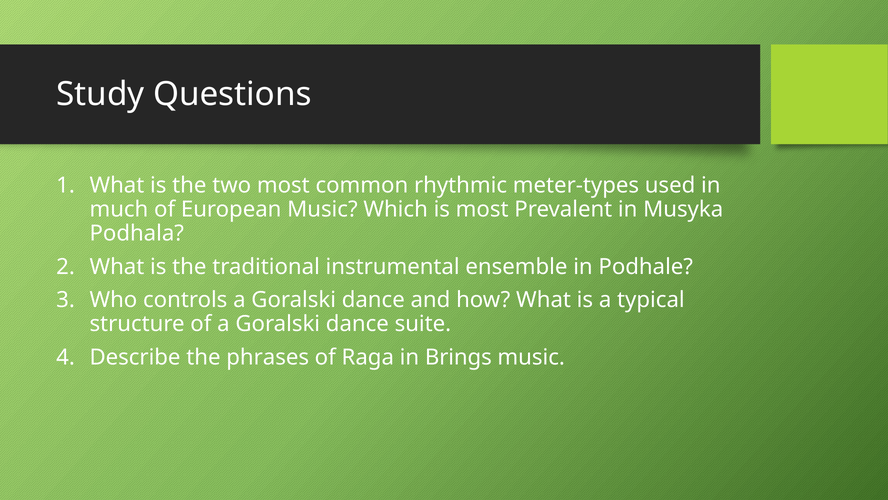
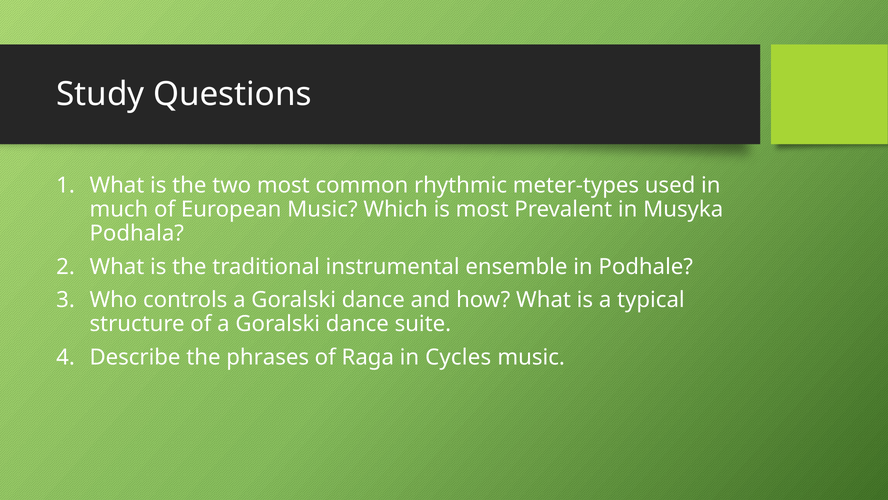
Brings: Brings -> Cycles (458, 357)
